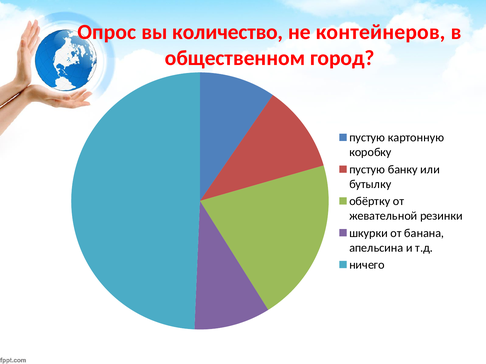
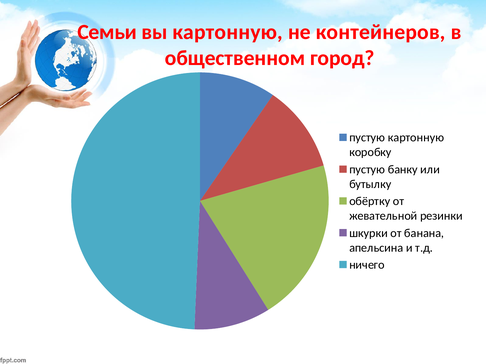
Опрос: Опрос -> Семьи (107, 32)
вы количество: количество -> картонную (228, 32)
